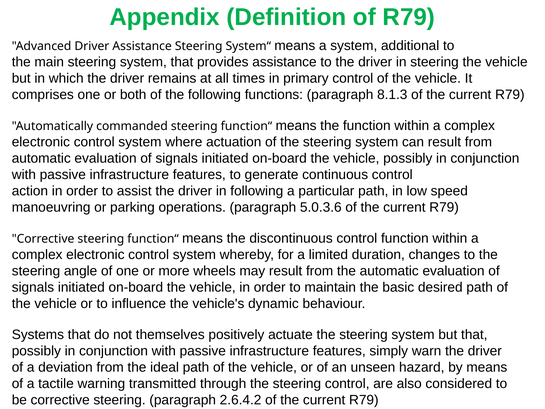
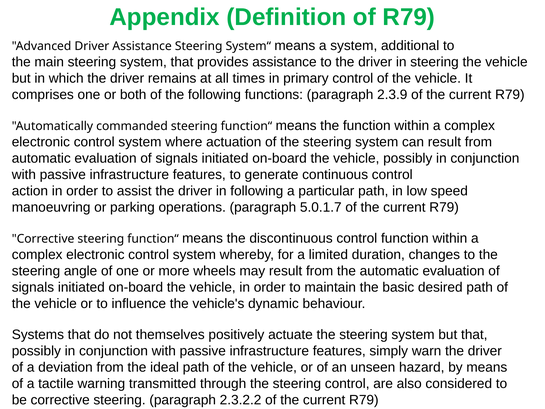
8.1.3: 8.1.3 -> 2.3.9 (392, 95)
5.0.3.6: 5.0.3.6 -> 5.0.1.7 (321, 207)
2.6.4.2: 2.6.4.2 -> 2.3.2.2 (241, 400)
